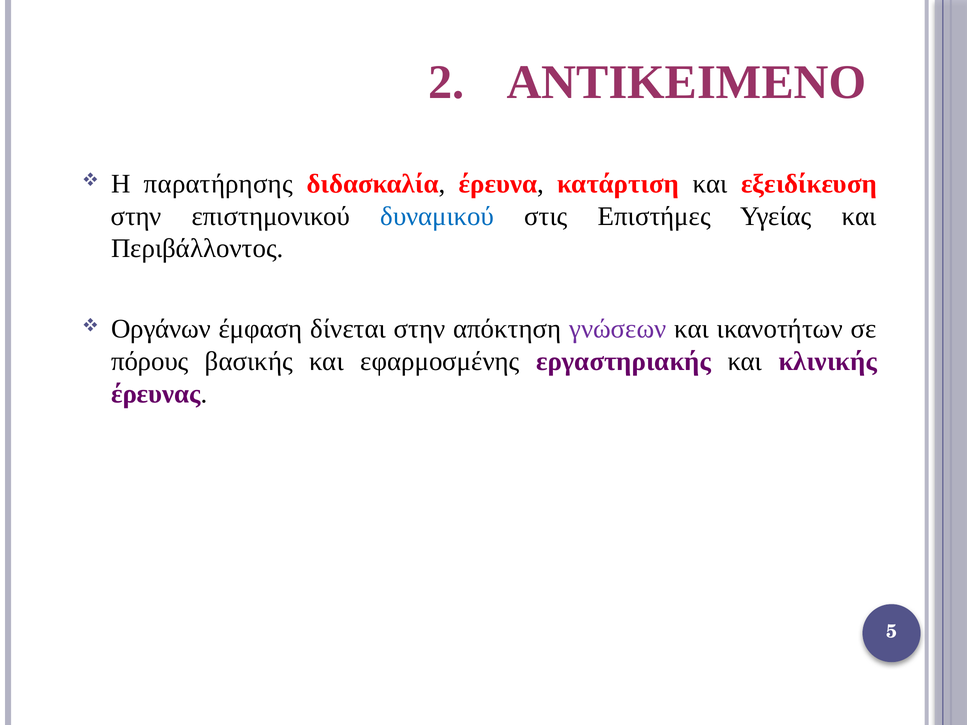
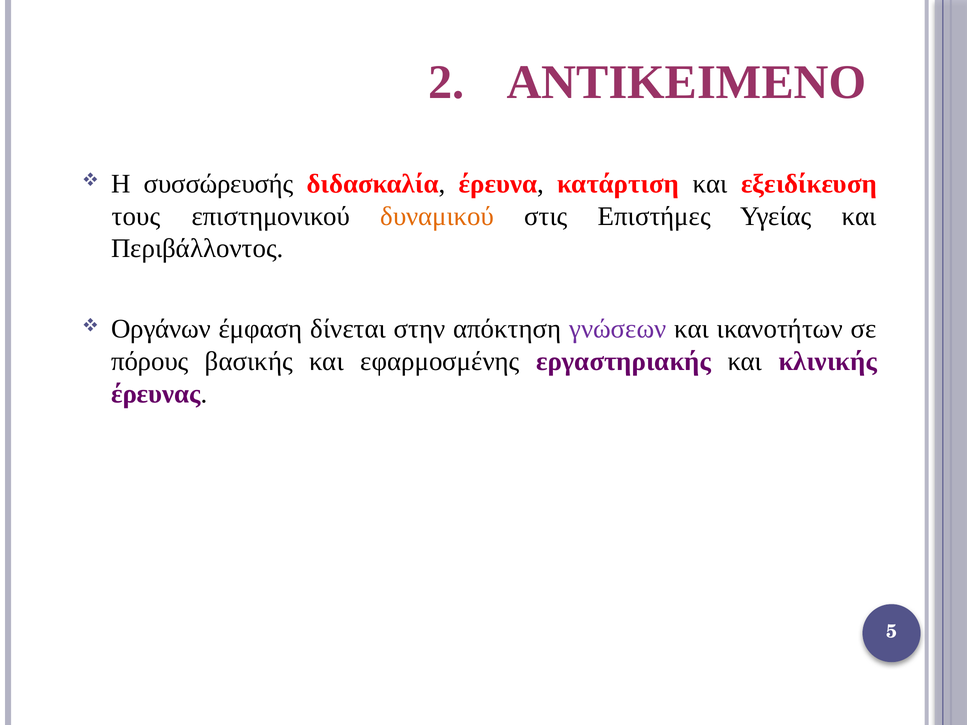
παρατήρησης: παρατήρησης -> συσσώρευσής (219, 184)
στην: στην -> τους (136, 216)
δυναμικού colour: blue -> orange (437, 216)
